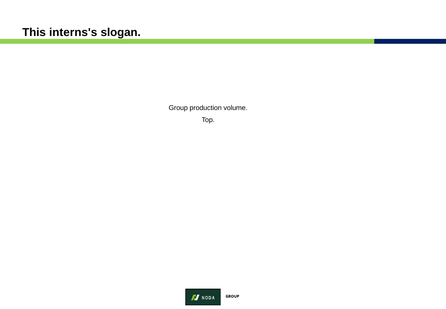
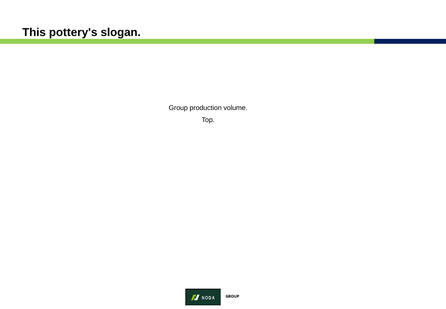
interns's: interns's -> pottery's (73, 32)
